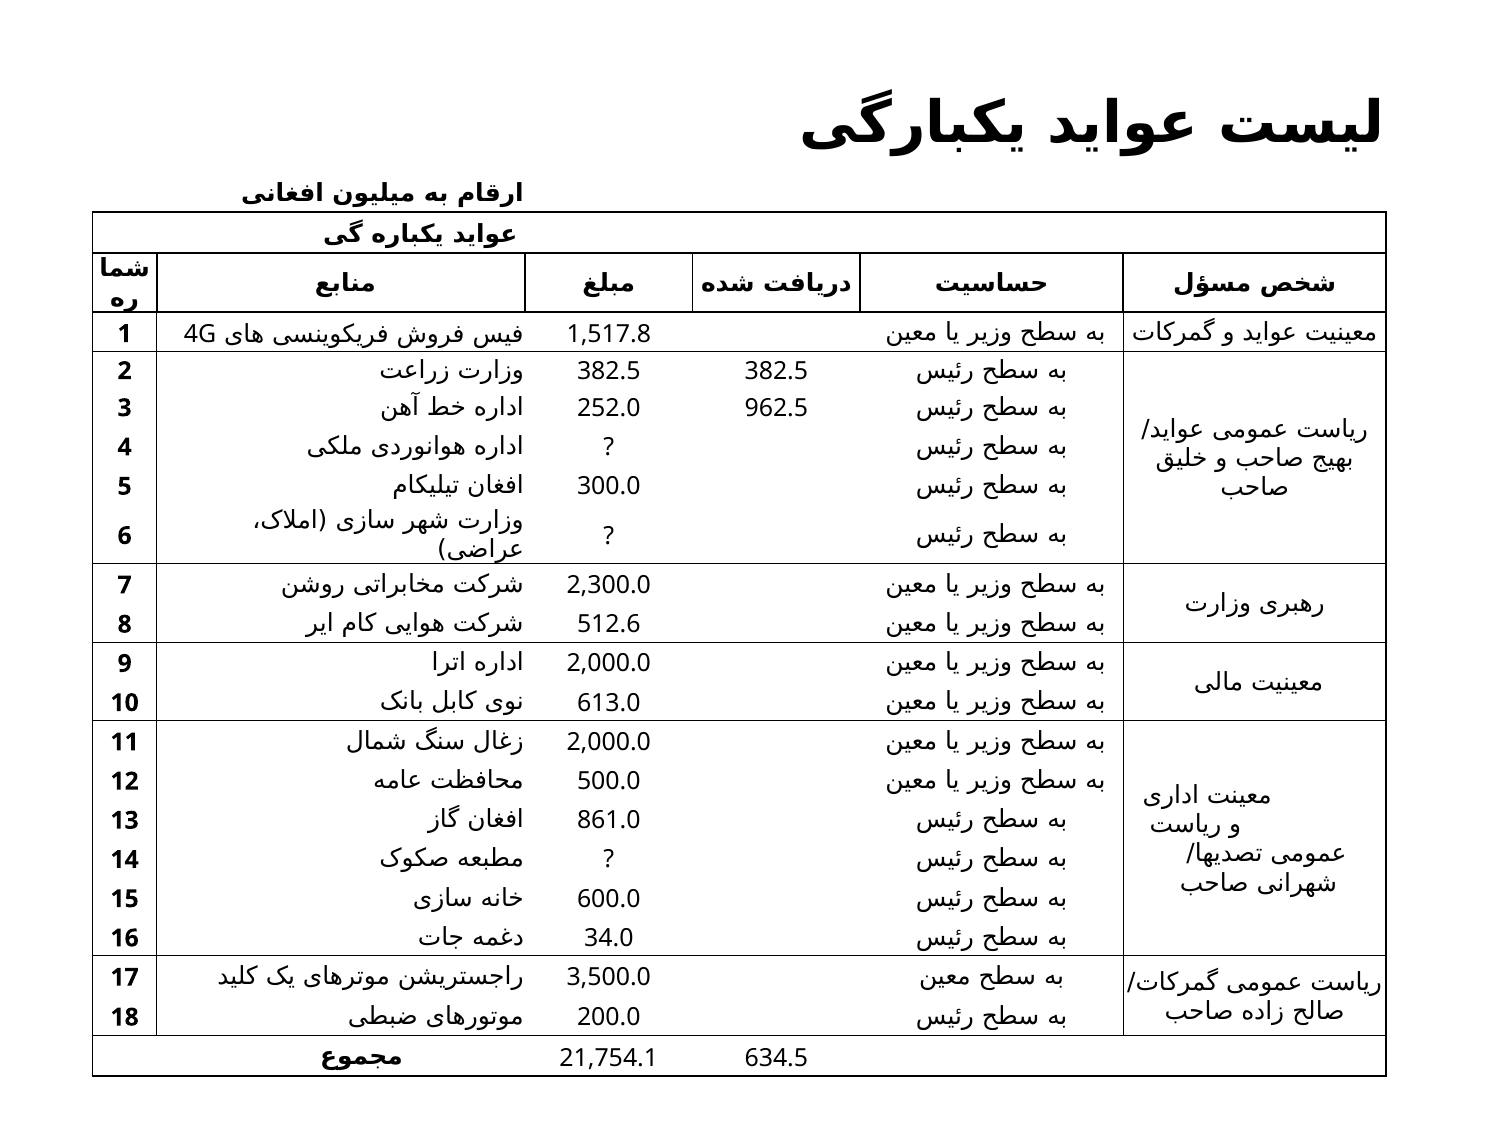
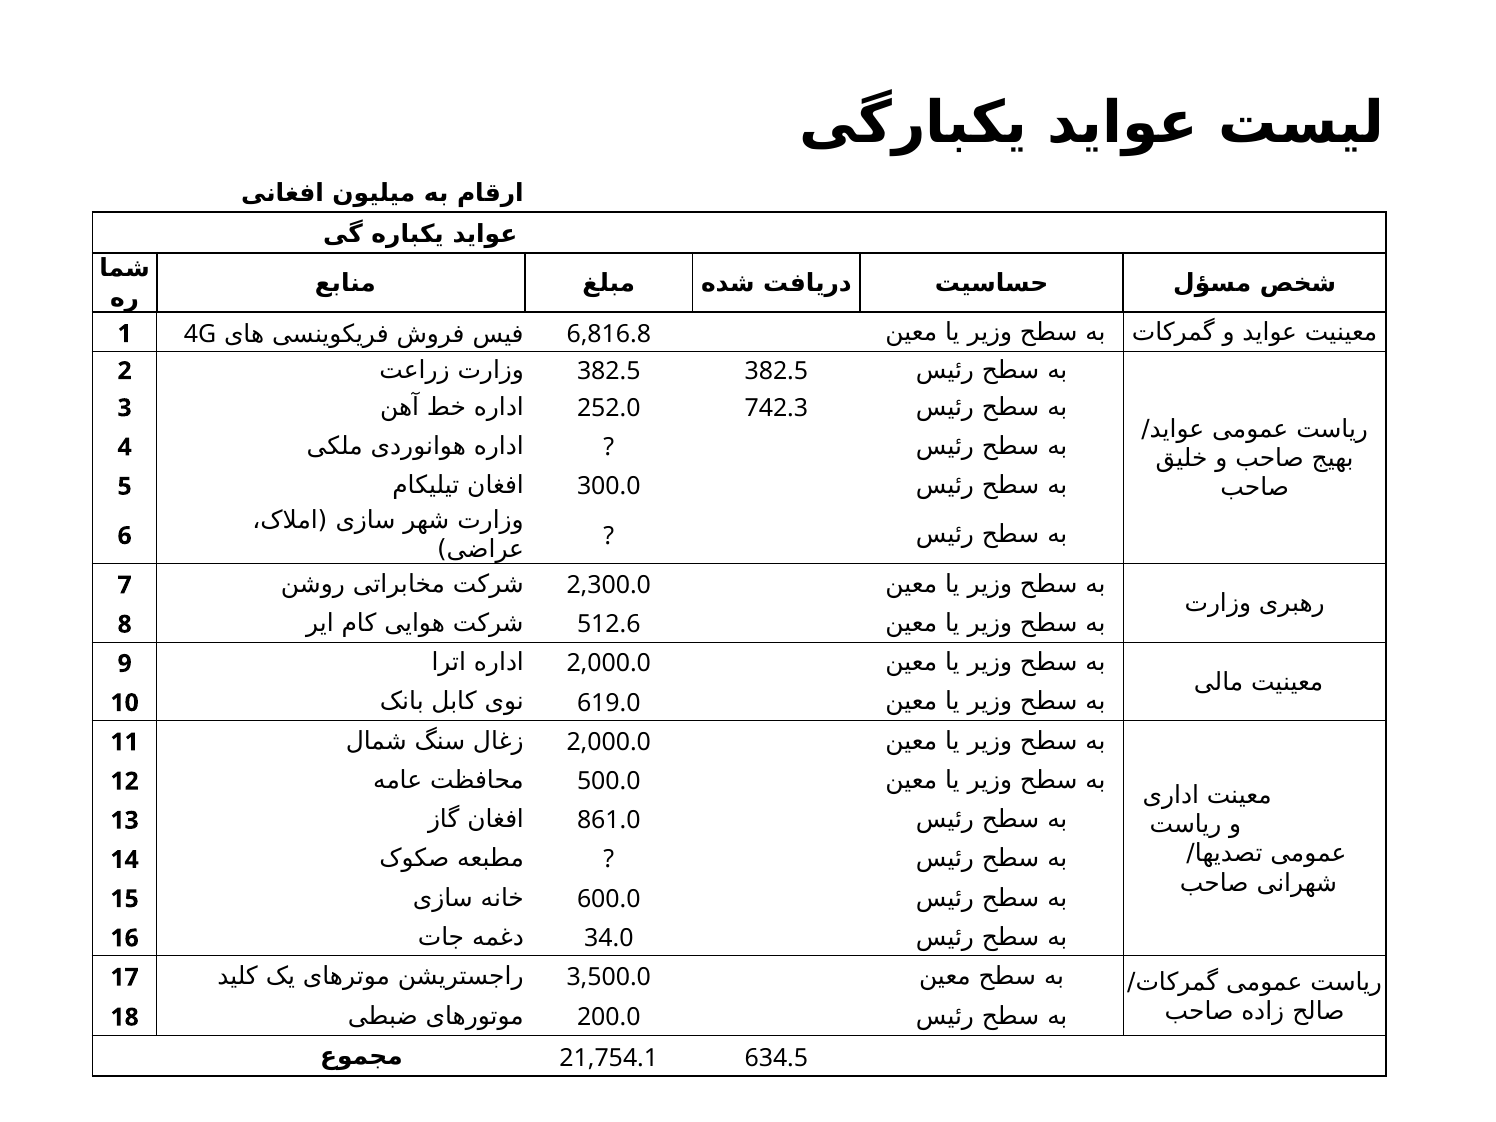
1,517.8: 1,517.8 -> 6,816.8 (609, 334)
962.5: 962.5 -> 742.3 (776, 408)
613.0: 613.0 -> 619.0 (609, 703)
